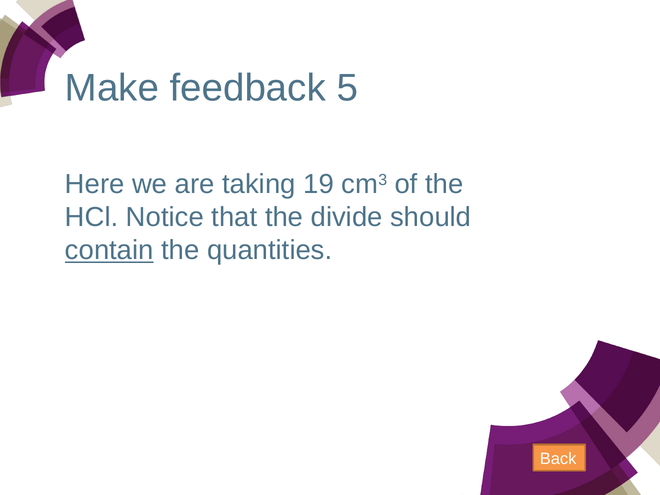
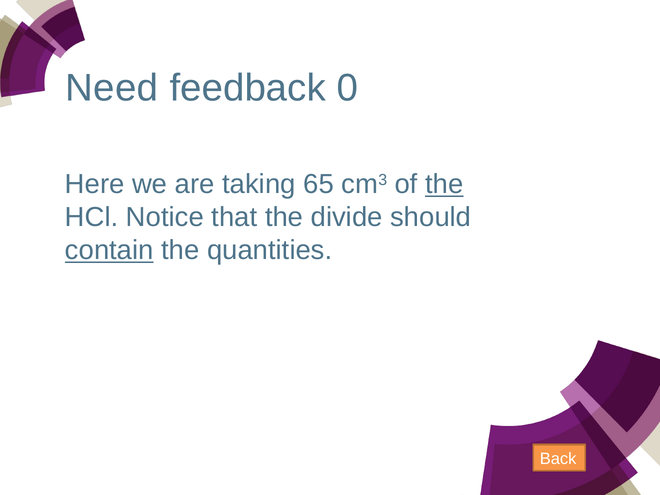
Make: Make -> Need (112, 88)
5: 5 -> 0 (347, 88)
19: 19 -> 65 (319, 184)
the underline: none -> present (444, 184)
